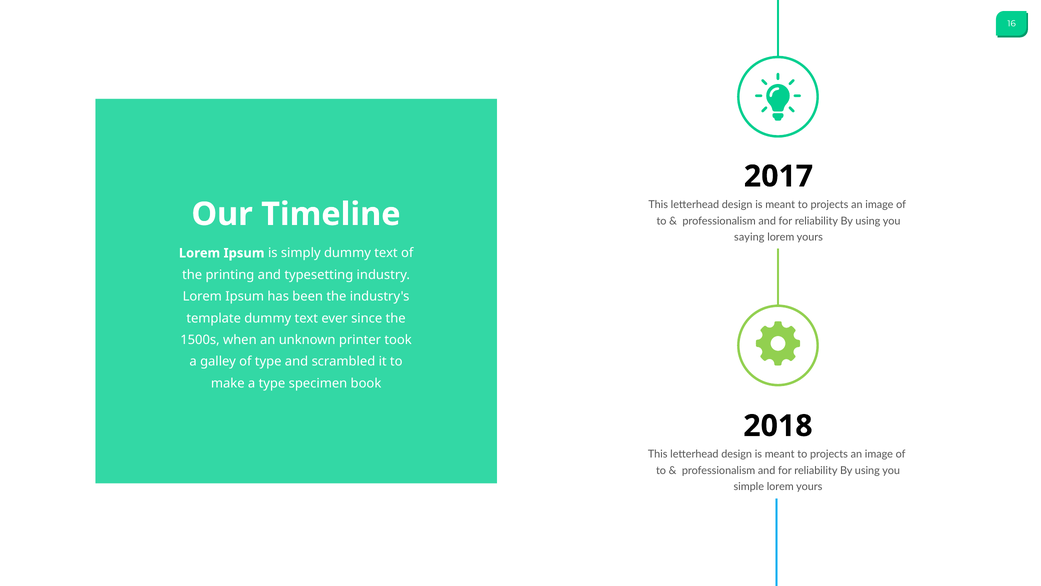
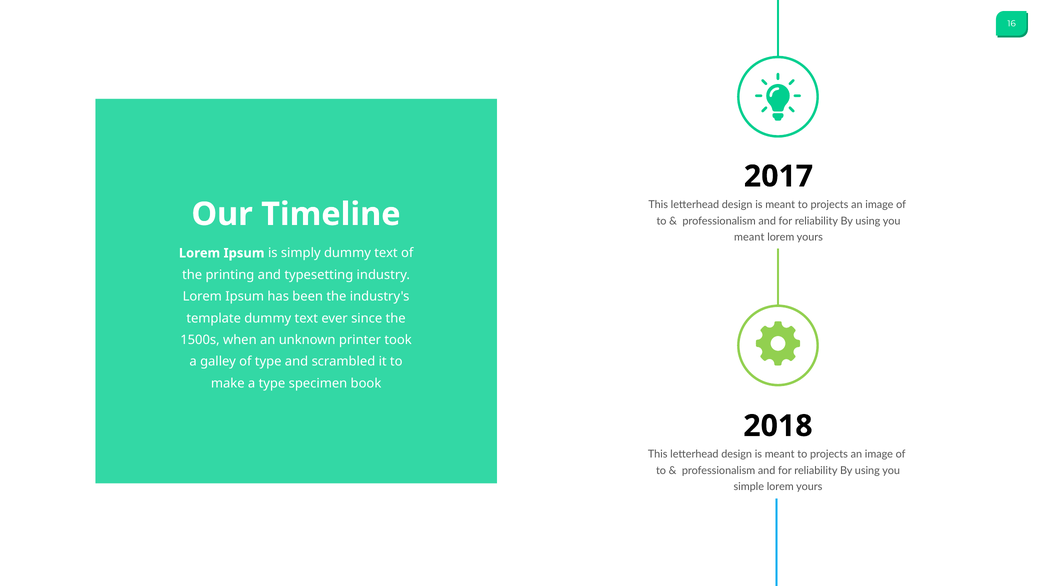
saying: saying -> meant (749, 237)
